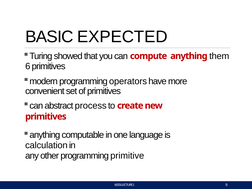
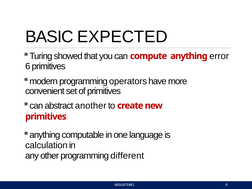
them: them -> error (219, 56)
process: process -> another (91, 106)
primitive: primitive -> different (127, 156)
